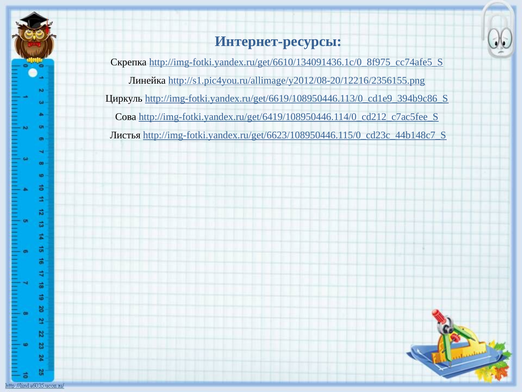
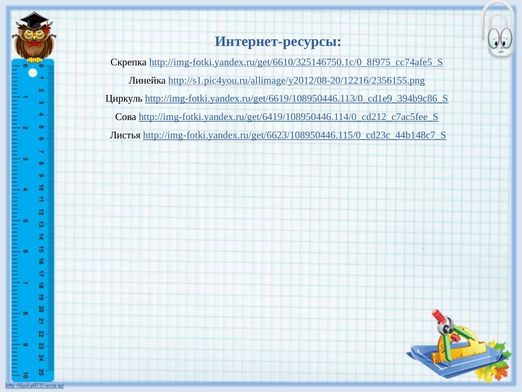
http://img-fotki.yandex.ru/get/6610/134091436.1c/0_8f975_cc74afe5_S: http://img-fotki.yandex.ru/get/6610/134091436.1c/0_8f975_cc74afe5_S -> http://img-fotki.yandex.ru/get/6610/325146750.1c/0_8f975_cc74afe5_S (296, 62)
